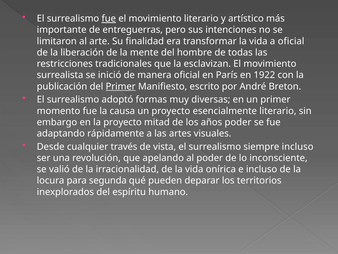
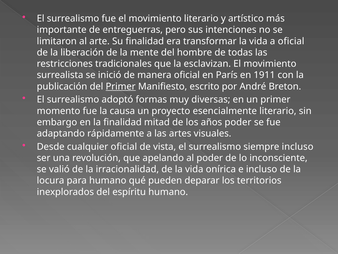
fue underline: present -> none (109, 19)
1922: 1922 -> 1911 (264, 75)
la proyecto: proyecto -> finalidad (123, 122)
cualquier través: través -> oficial (124, 146)
para segunda: segunda -> humano (108, 180)
